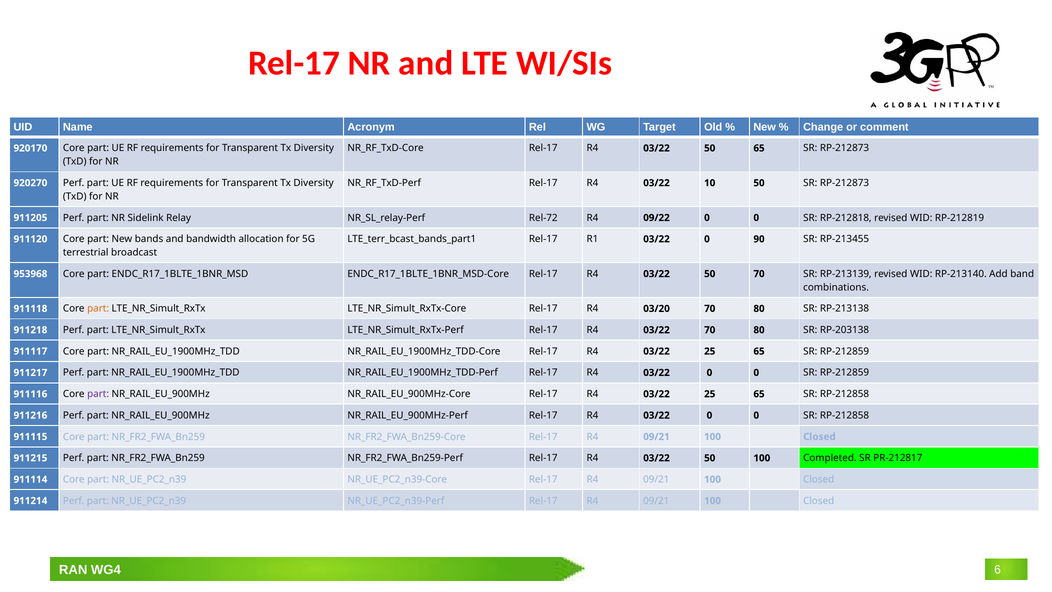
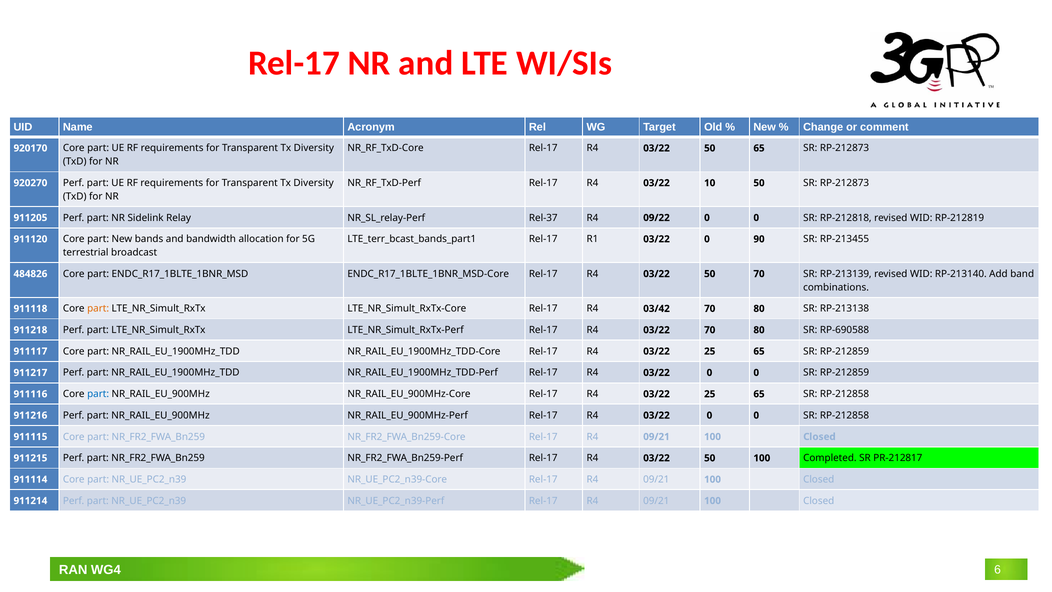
Rel-72: Rel-72 -> Rel-37 (543, 218)
953968: 953968 -> 484826 (30, 274)
03/20: 03/20 -> 03/42 (657, 309)
RP-203138: RP-203138 -> RP-690588 (845, 330)
part colour: purple -> blue (98, 394)
